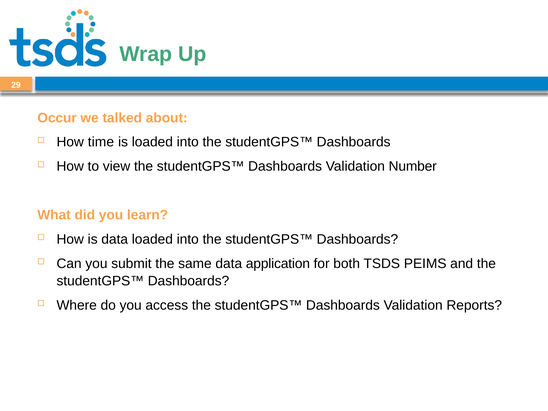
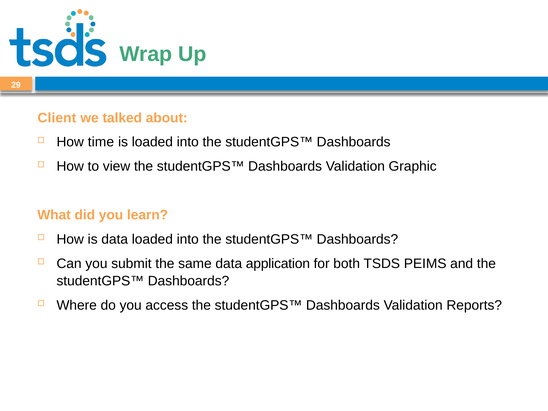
Occur: Occur -> Client (57, 118)
Number: Number -> Graphic (413, 166)
